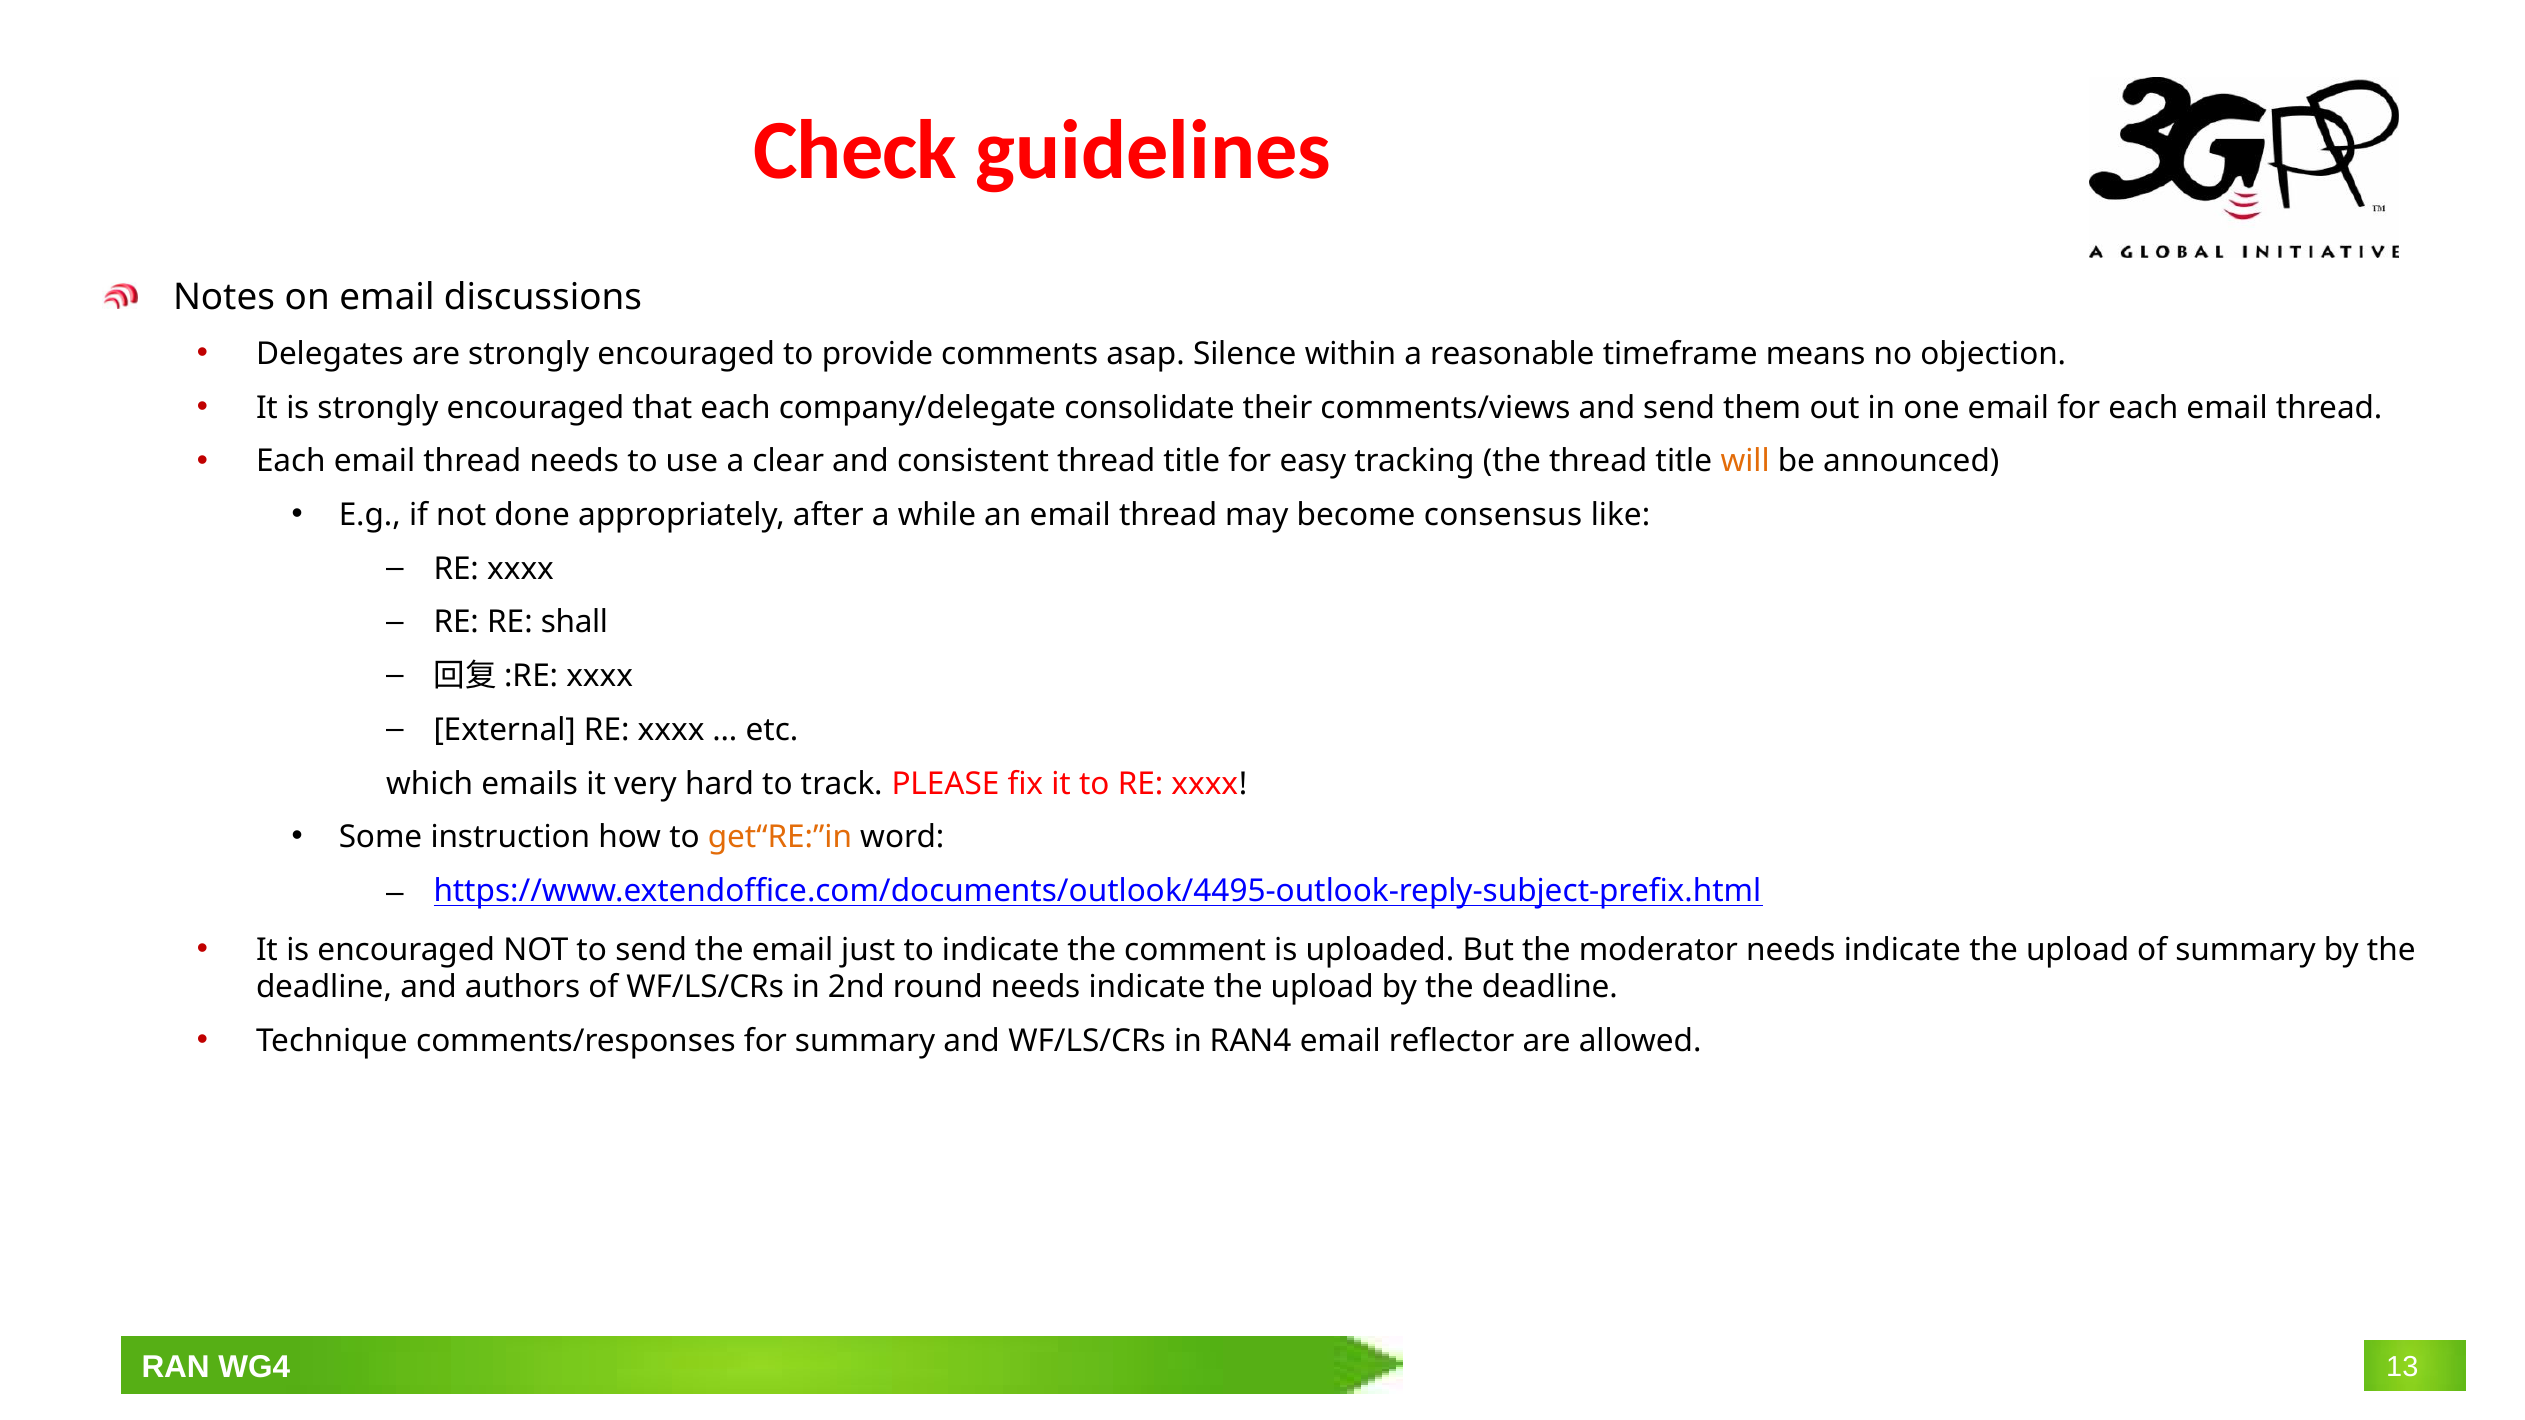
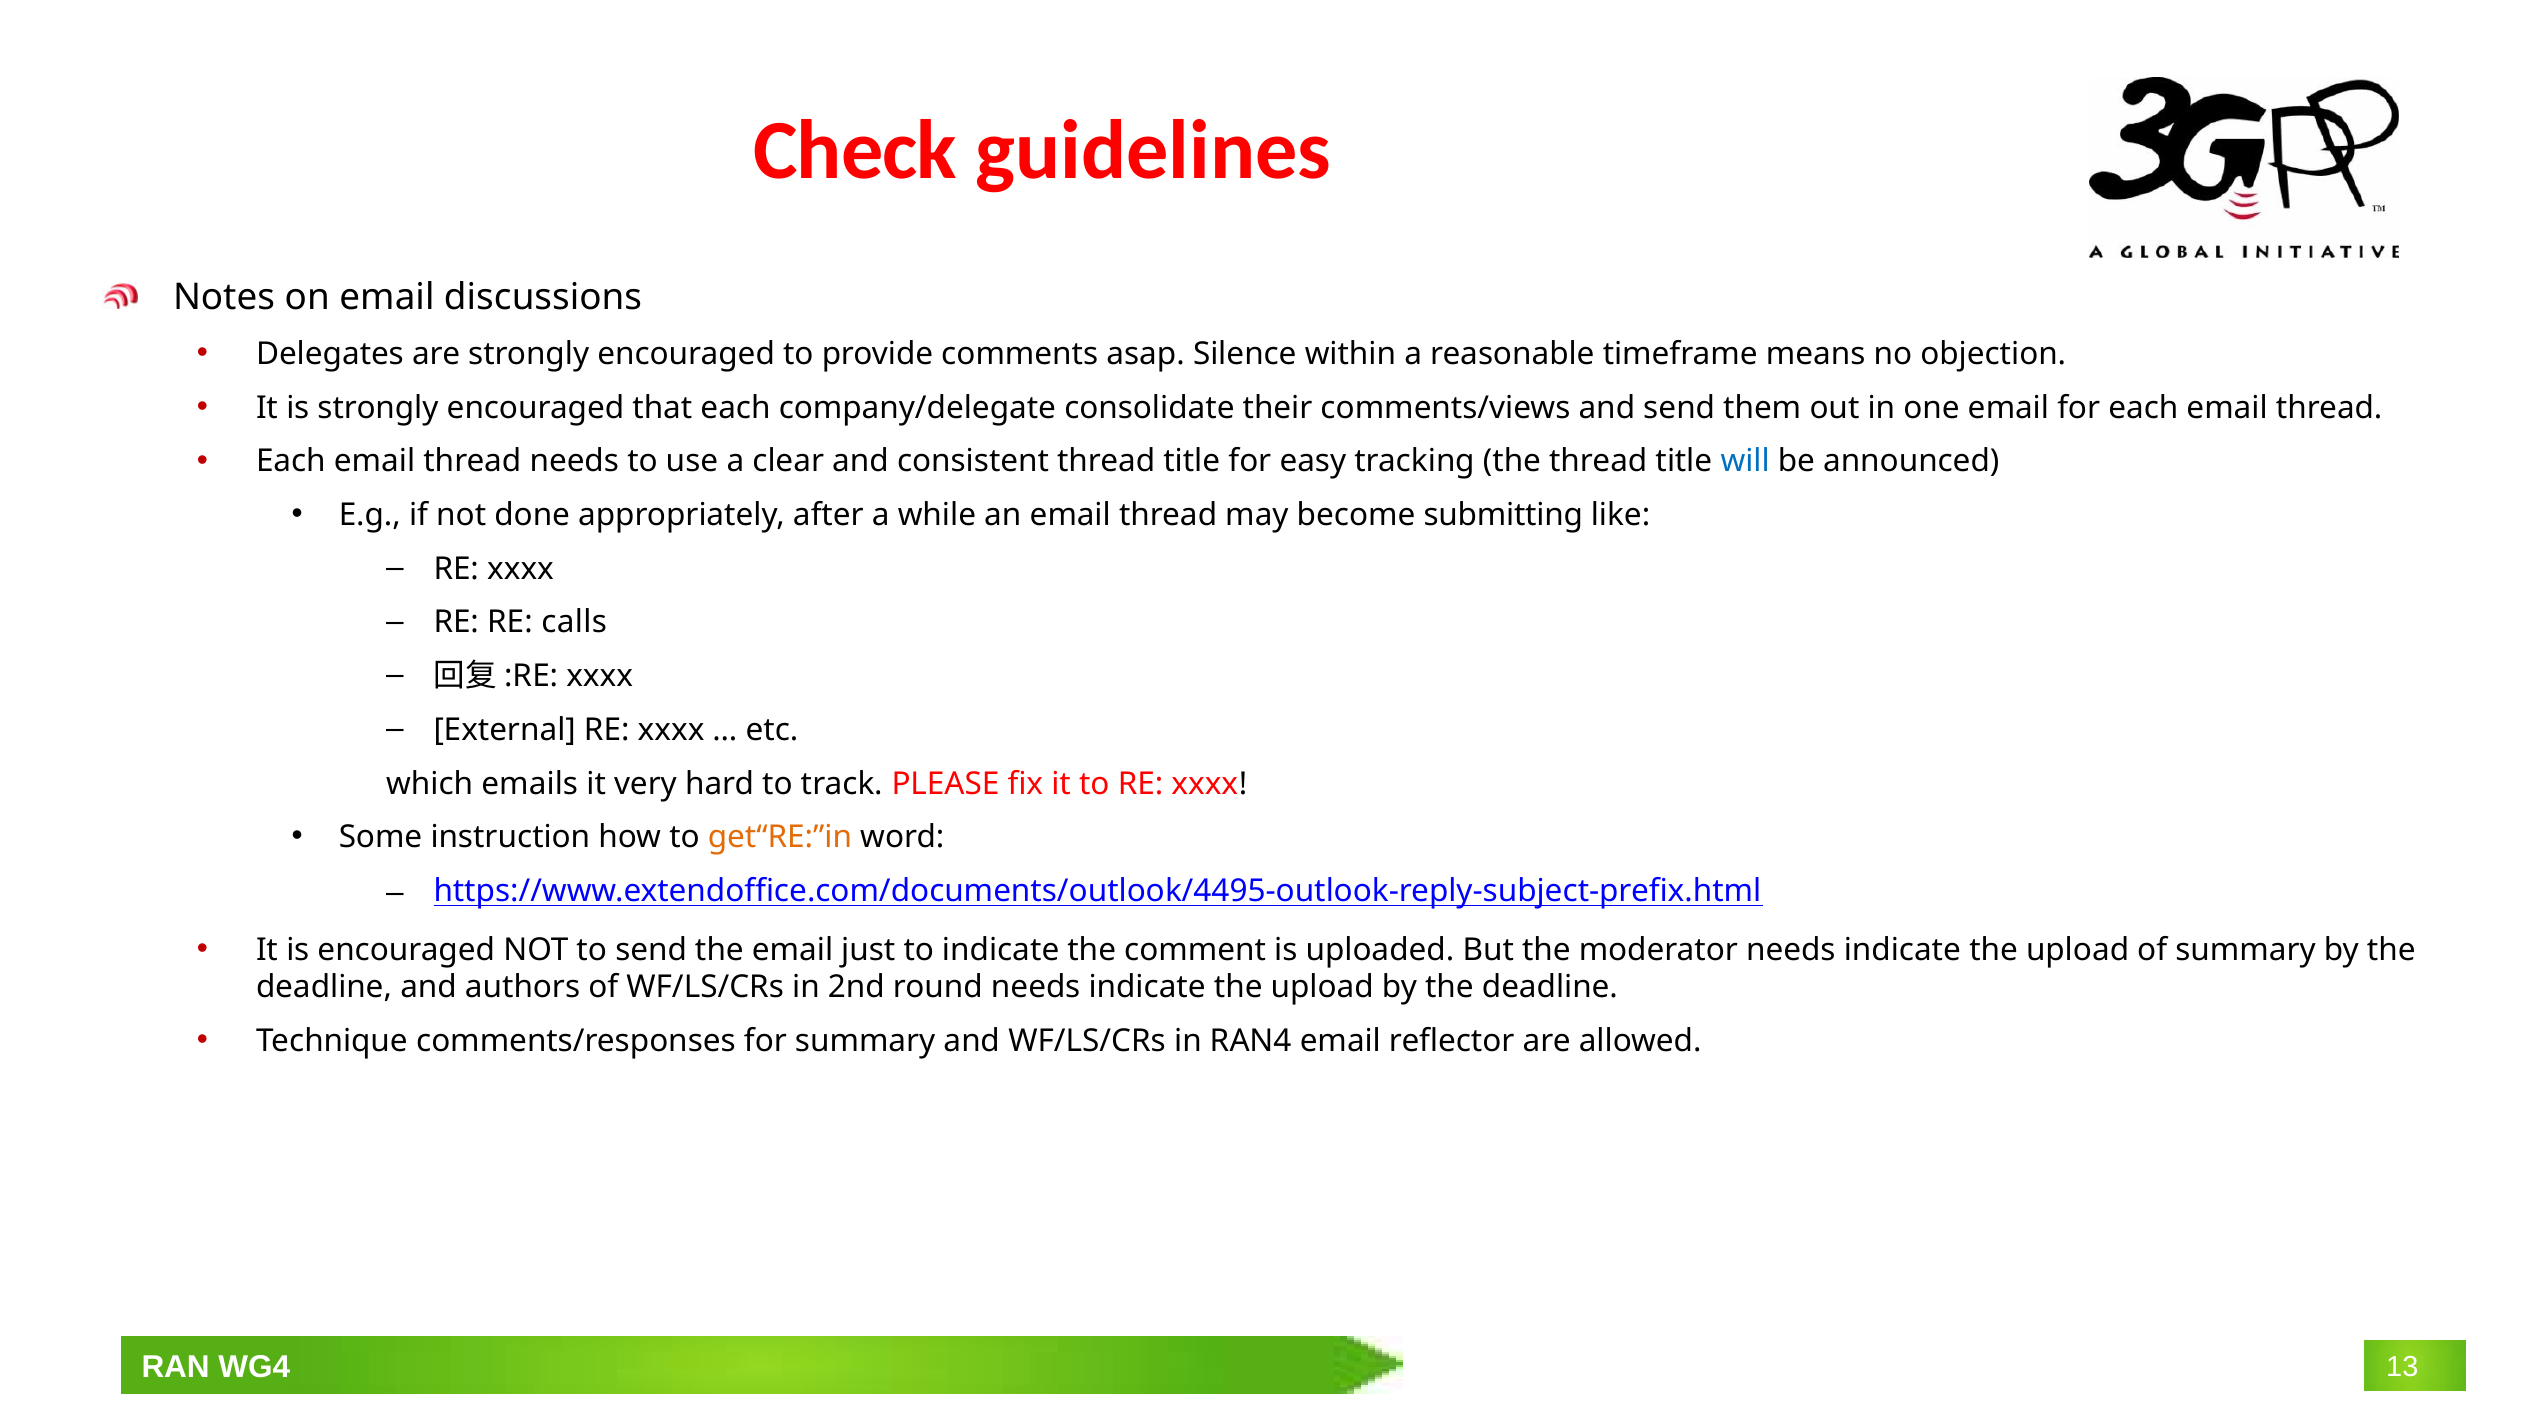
will colour: orange -> blue (1745, 462)
consensus: consensus -> submitting (1503, 515)
shall: shall -> calls (574, 623)
